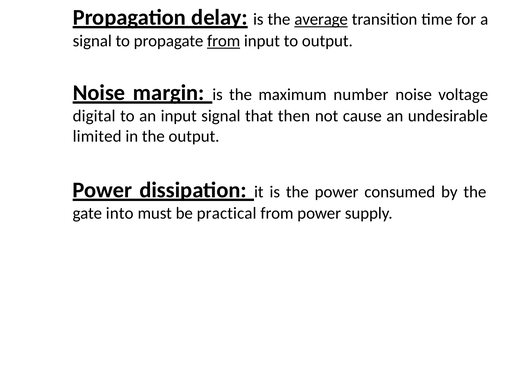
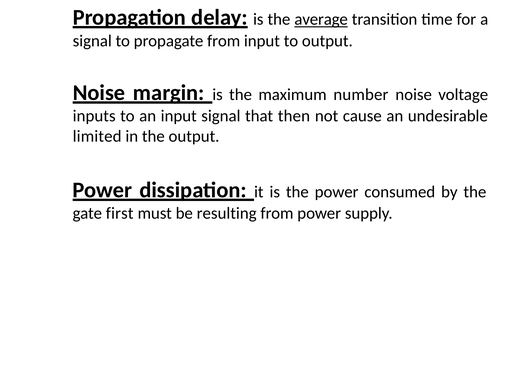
from underline: present -> none (224, 41)
digital: digital -> inputs (94, 116)
into: into -> first (120, 213)
practical: practical -> resulting (227, 213)
